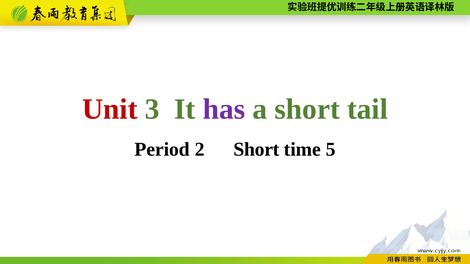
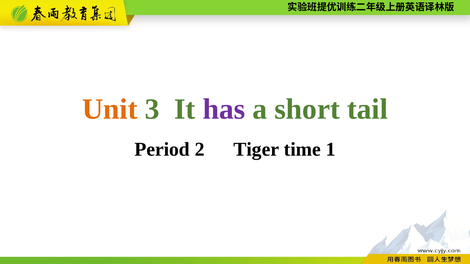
Unit colour: red -> orange (110, 109)
2 Short: Short -> Tiger (256, 150)
5: 5 -> 1 (331, 150)
